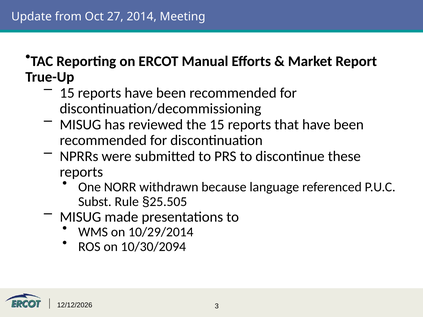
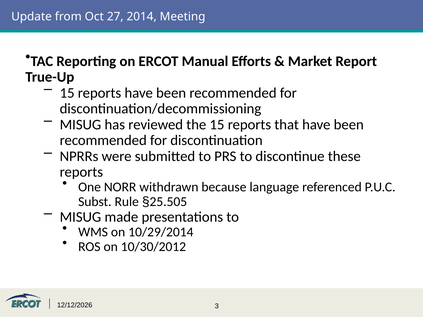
10/30/2094: 10/30/2094 -> 10/30/2012 (153, 247)
